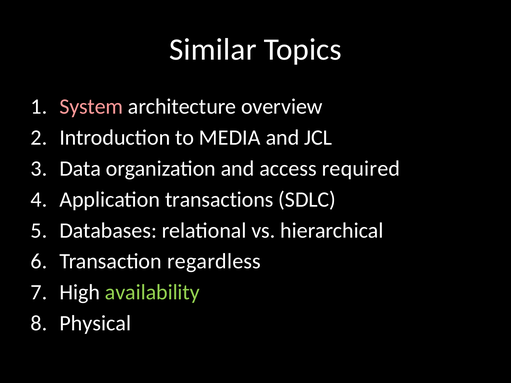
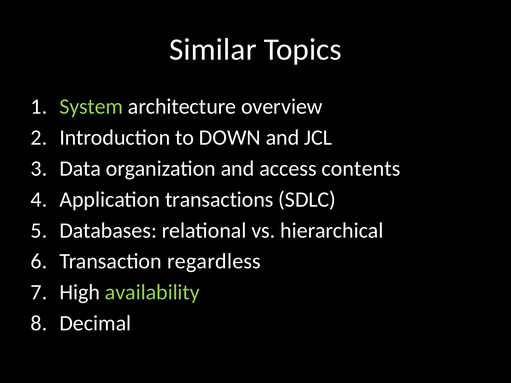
System colour: pink -> light green (91, 107)
MEDIA: MEDIA -> DOWN (230, 138)
required: required -> contents (361, 169)
Physical: Physical -> Decimal (95, 323)
